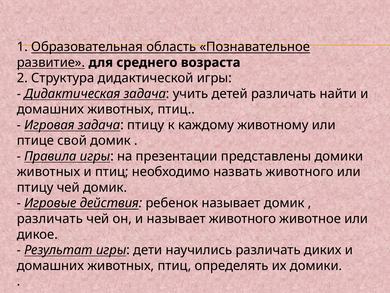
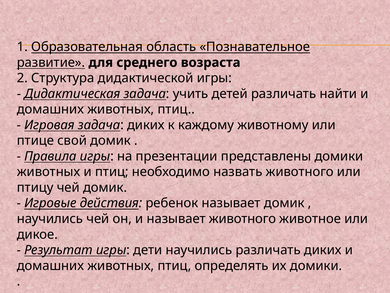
задача птицу: птицу -> диких (146, 125)
различать: различать -> научились (50, 218)
